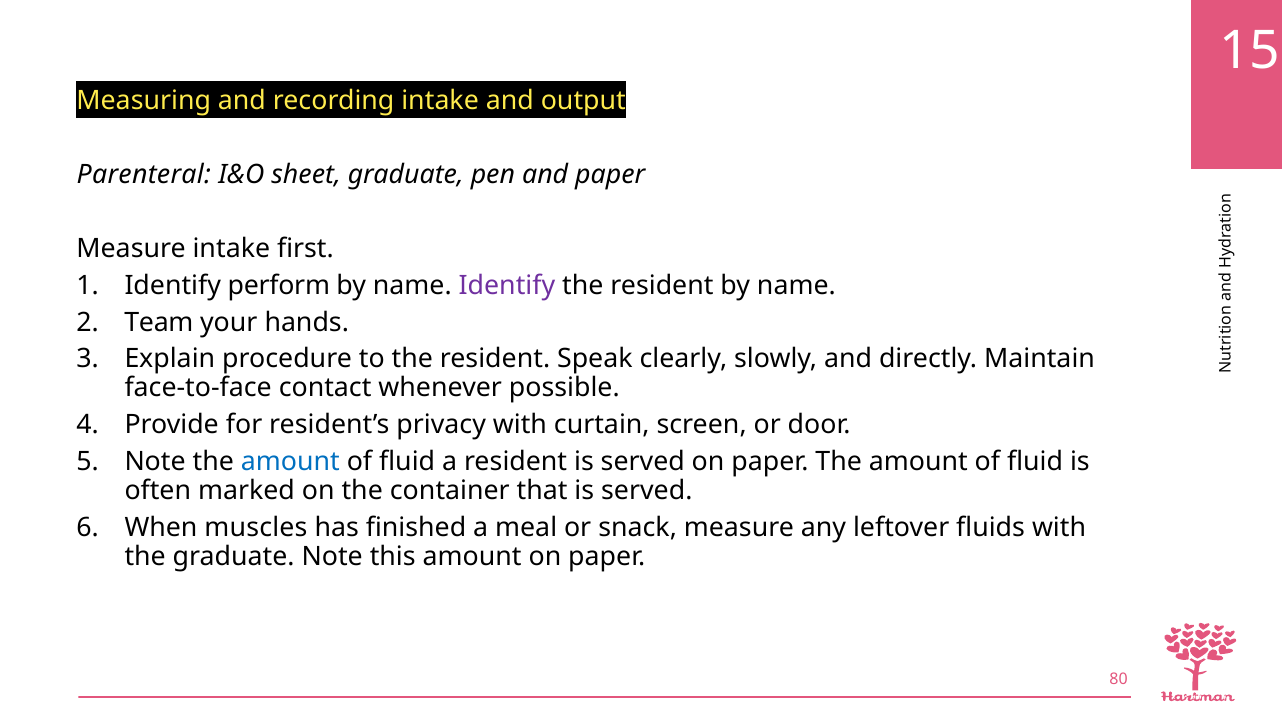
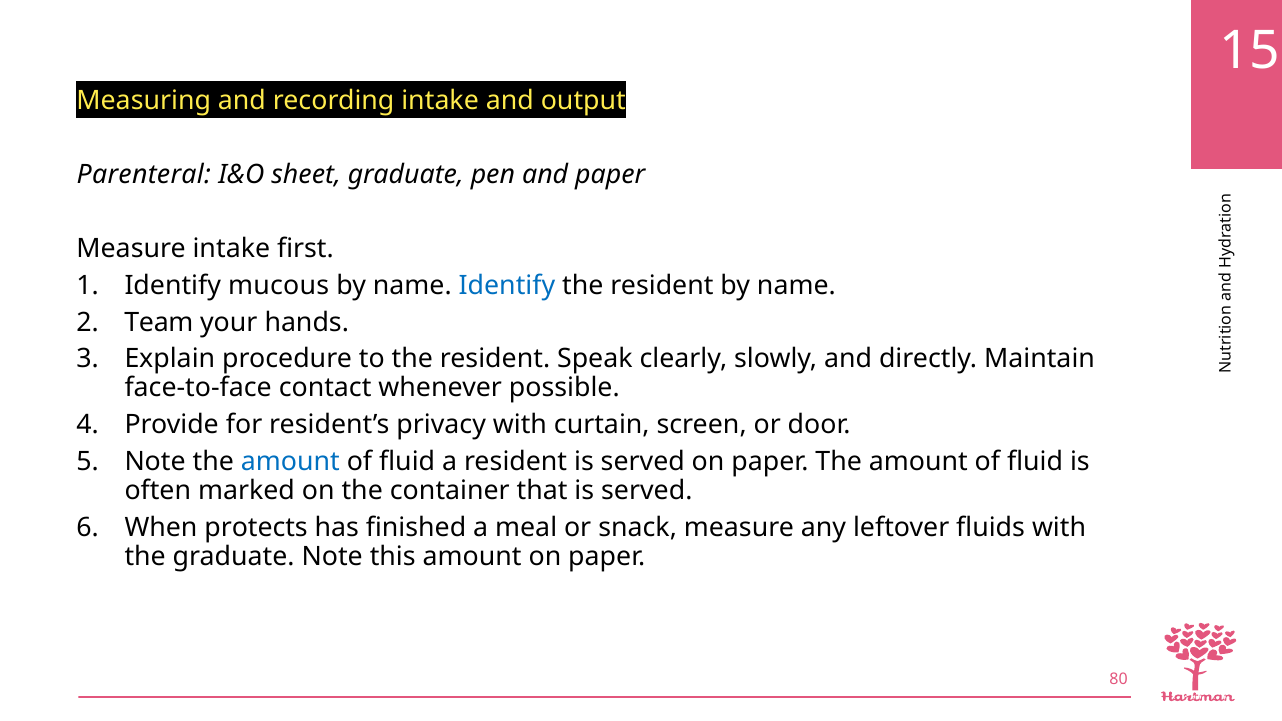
perform: perform -> mucous (279, 285)
Identify colour: purple -> blue (507, 285)
muscles: muscles -> protects (256, 527)
